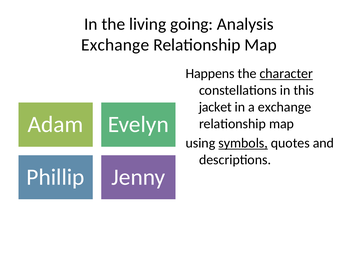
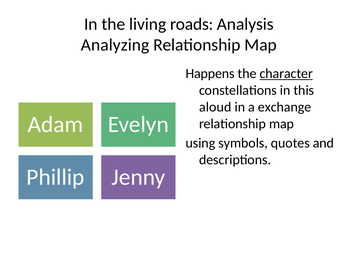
going: going -> roads (192, 24)
Exchange: Exchange -> Analyzing (115, 45)
jacket: jacket -> aloud (215, 107)
symbols underline: present -> none (243, 143)
